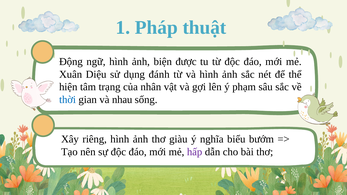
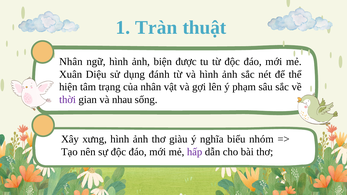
Pháp: Pháp -> Tràn (156, 28)
Động: Động -> Nhân (71, 62)
thời colour: blue -> purple (68, 100)
riêng: riêng -> xưng (95, 139)
bướm: bướm -> nhóm (261, 139)
